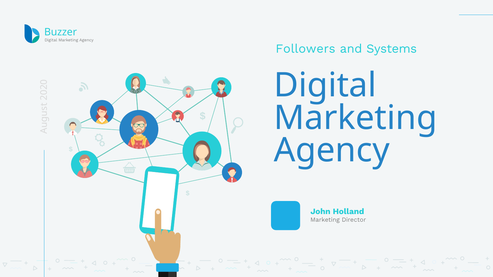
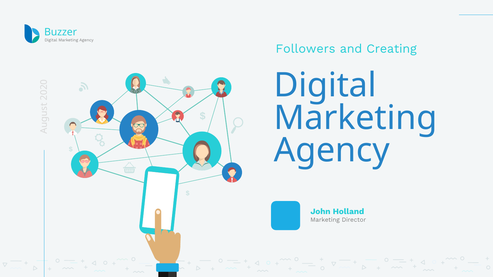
Systems: Systems -> Creating (392, 49)
